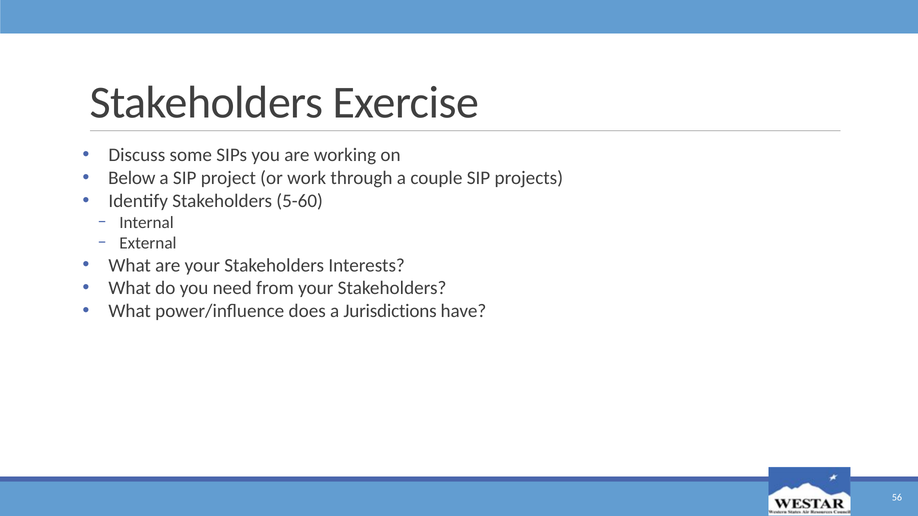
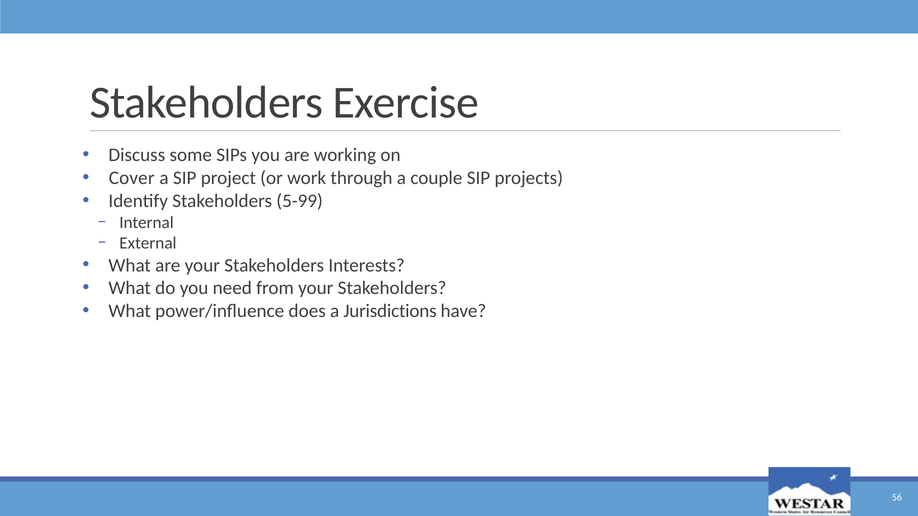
Below: Below -> Cover (132, 178)
5-60: 5-60 -> 5-99 (300, 201)
